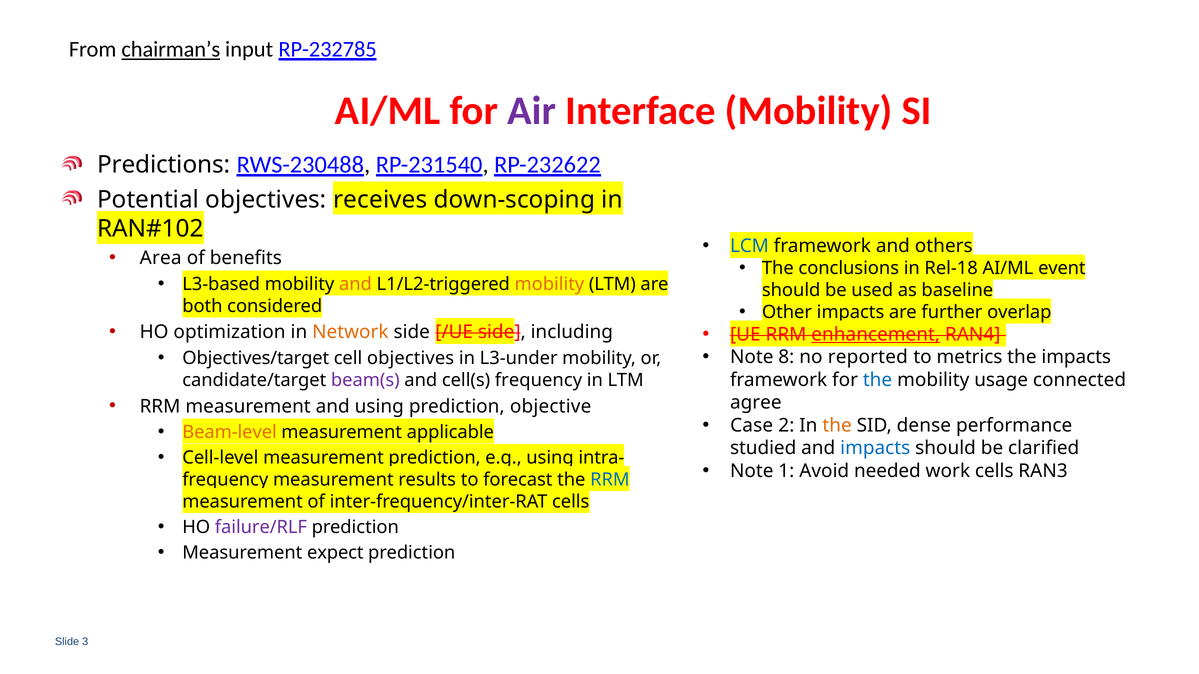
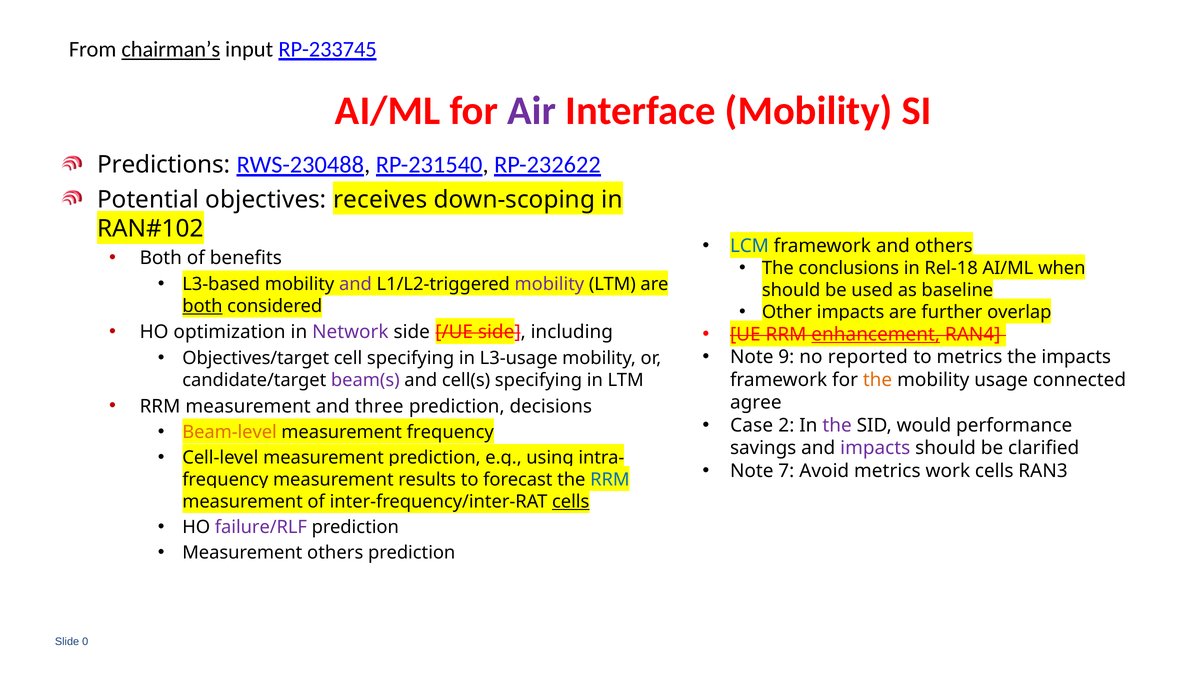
RP-232785: RP-232785 -> RP-233745 (328, 50)
Area: Area -> Both (161, 258)
event: event -> when (1062, 268)
and colour: orange -> purple (355, 284)
mobility colour: orange -> purple (549, 284)
both underline: none -> present (202, 306)
Network colour: orange -> purple (350, 332)
8: 8 -> 9 (786, 357)
cell objectives: objectives -> specifying (411, 358)
L3-under: L3-under -> L3-usage (519, 358)
the colour: blue -> orange (878, 380)
cell(s frequency: frequency -> specifying (539, 380)
and using: using -> three (379, 407)
objective: objective -> decisions (551, 407)
the colour: orange -> purple (837, 426)
dense: dense -> would (924, 426)
measurement applicable: applicable -> frequency (450, 432)
studied: studied -> savings (763, 449)
impacts colour: blue -> purple (875, 449)
1: 1 -> 7 (786, 471)
Avoid needed: needed -> metrics (887, 471)
cells underline: none -> present (571, 502)
Measurement expect: expect -> others (335, 553)
3: 3 -> 0 (85, 642)
